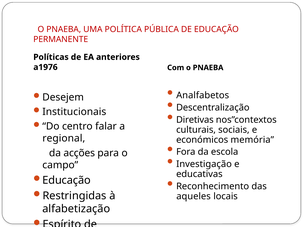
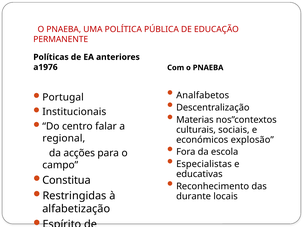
Desejem: Desejem -> Portugal (63, 97)
Diretivas: Diretivas -> Materias (195, 120)
memória: memória -> explosão (252, 140)
Investigação: Investigação -> Especialistas (204, 164)
Educação: Educação -> Constitua (67, 180)
aqueles: aqueles -> durante (194, 196)
